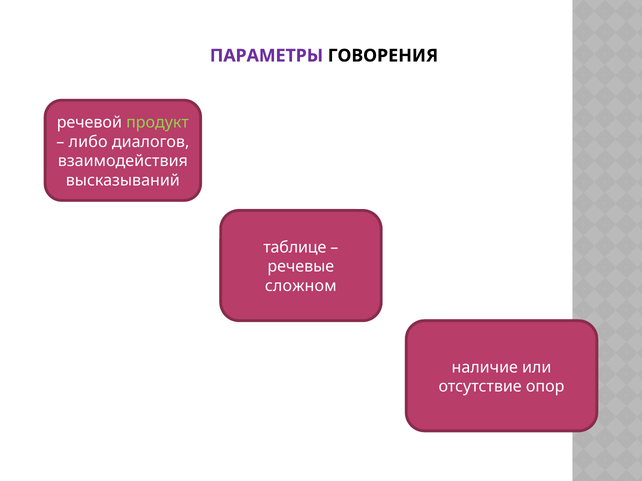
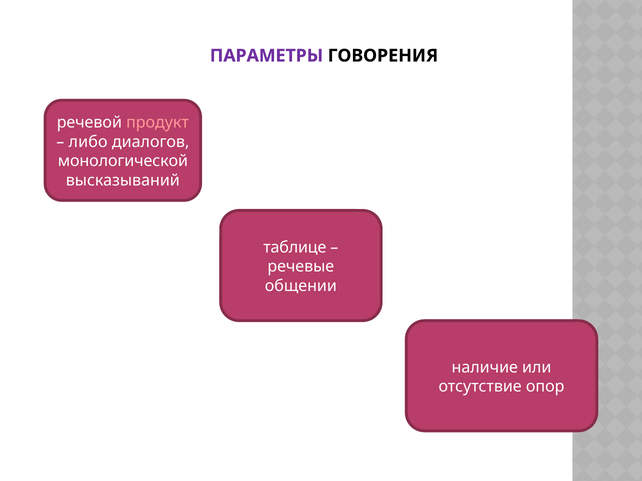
продукт colour: light green -> pink (158, 123)
взаимодействия: взаимодействия -> монологической (123, 161)
сложном: сложном -> общении (301, 286)
